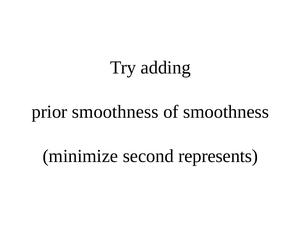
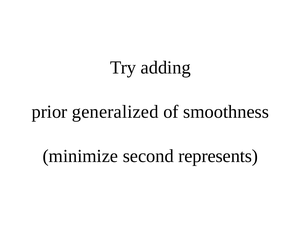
prior smoothness: smoothness -> generalized (115, 112)
